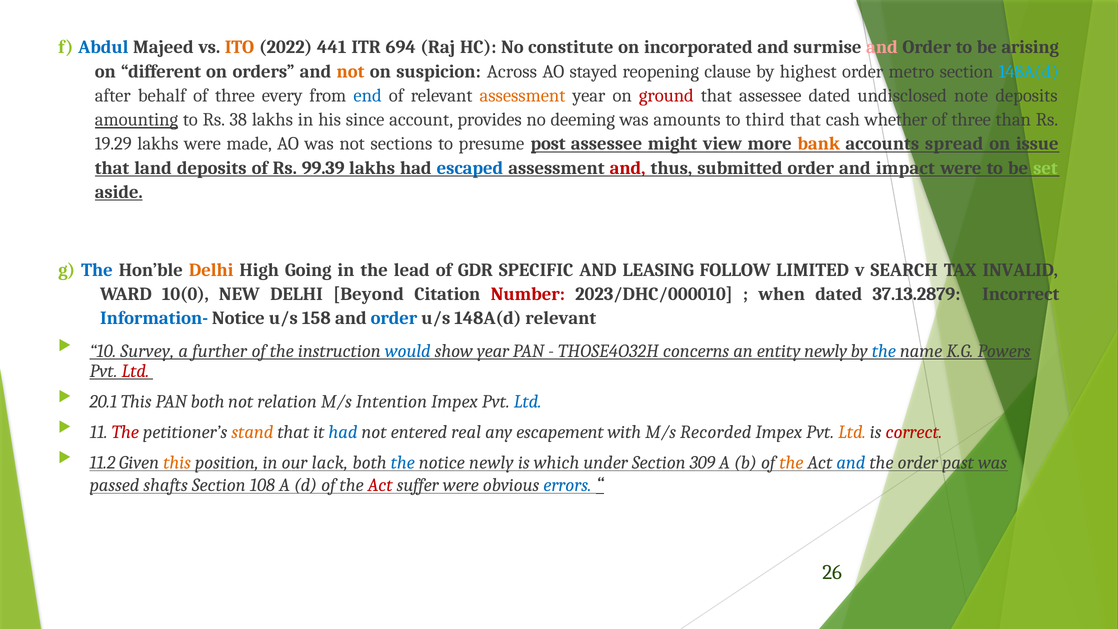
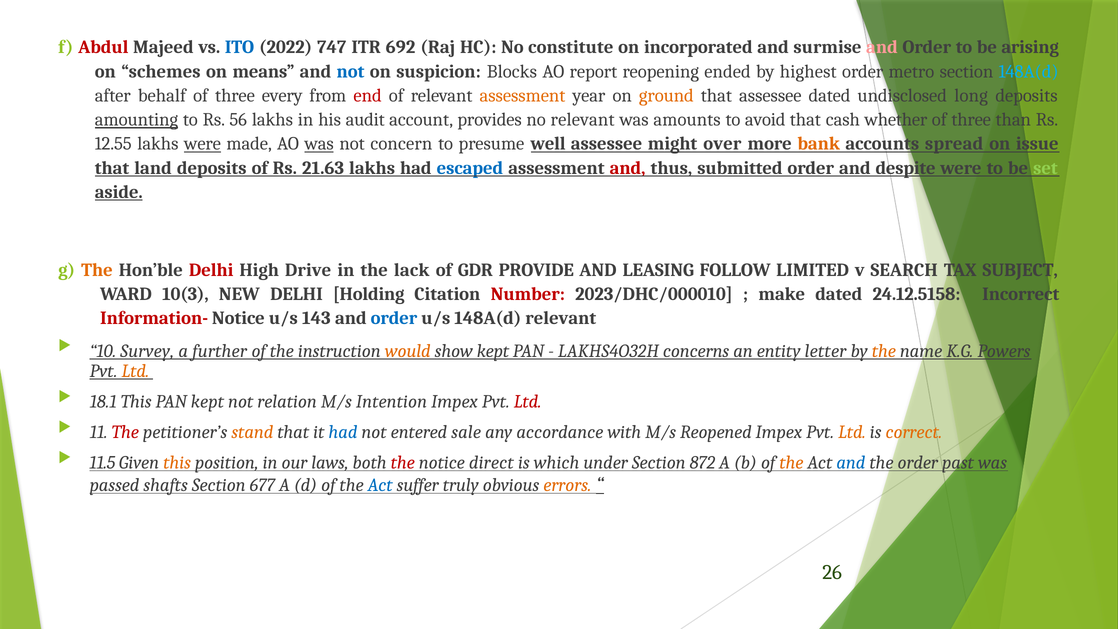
Abdul colour: blue -> red (103, 47)
ITO colour: orange -> blue (239, 47)
441: 441 -> 747 (332, 47)
694: 694 -> 692 (401, 47)
different: different -> schemes (161, 71)
orders: orders -> means (264, 71)
not colour: orange -> blue (351, 71)
Across: Across -> Blocks (512, 71)
stayed: stayed -> report (593, 71)
clause: clause -> ended (727, 71)
end colour: blue -> red (368, 96)
ground colour: red -> orange (666, 96)
note: note -> long (971, 96)
38: 38 -> 56 (238, 120)
since: since -> audit (365, 120)
no deeming: deeming -> relevant (583, 120)
third: third -> avoid (765, 120)
19.29: 19.29 -> 12.55 (113, 144)
were underline: none -> present (203, 144)
was underline: none -> present (319, 144)
sections: sections -> concern (401, 144)
post: post -> well (548, 144)
view: view -> over (722, 144)
99.39: 99.39 -> 21.63 (323, 168)
impact: impact -> despite (906, 168)
The colour: blue -> orange (97, 270)
Delhi colour: orange -> red (211, 270)
Going: Going -> Drive (308, 270)
lead: lead -> lack (412, 270)
SPECIFIC: SPECIFIC -> PROVIDE (536, 270)
INVALID: INVALID -> SUBJECT (1020, 270)
10(0: 10(0 -> 10(3 (185, 294)
Beyond: Beyond -> Holding (369, 294)
when: when -> make (782, 294)
37.13.2879: 37.13.2879 -> 24.12.5158 (916, 294)
Information- colour: blue -> red (154, 318)
158: 158 -> 143 (316, 318)
would colour: blue -> orange (408, 351)
show year: year -> kept (493, 351)
THOSE4O32H: THOSE4O32H -> LAKHS4O32H (608, 351)
entity newly: newly -> letter (826, 351)
the colour: blue -> orange (884, 351)
Ltd colour: red -> orange (135, 371)
20.1: 20.1 -> 18.1 (103, 402)
PAN both: both -> kept (207, 402)
Ltd colour: blue -> red (528, 402)
real: real -> sale (466, 432)
escapement: escapement -> accordance (560, 432)
Recorded: Recorded -> Reopened (716, 432)
correct colour: red -> orange (914, 432)
11.2: 11.2 -> 11.5 (102, 463)
lack: lack -> laws (330, 463)
the colour: blue -> red (403, 463)
notice newly: newly -> direct (491, 463)
309: 309 -> 872 (702, 463)
108: 108 -> 677 (262, 485)
Act colour: red -> blue (380, 485)
suffer were: were -> truly (461, 485)
errors colour: blue -> orange (567, 485)
